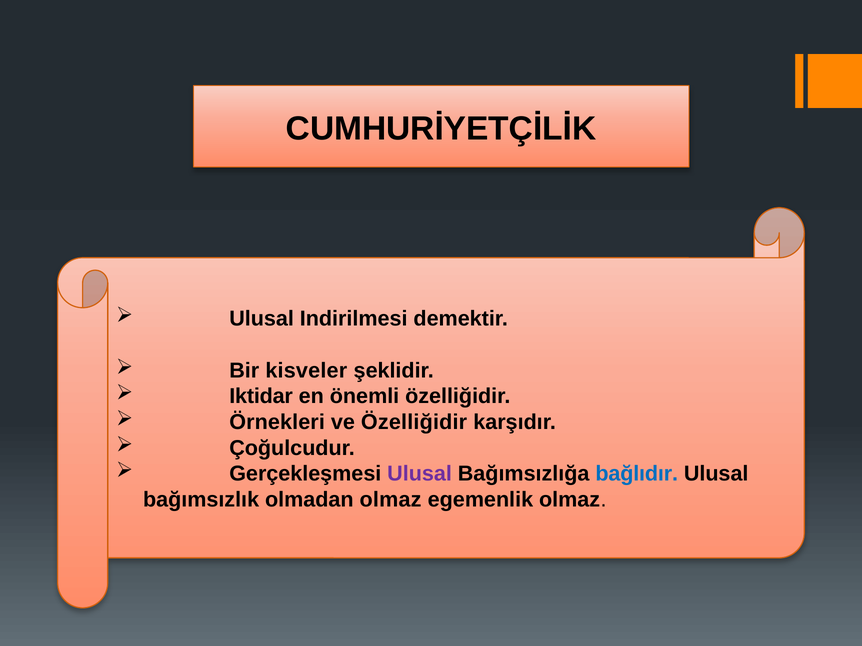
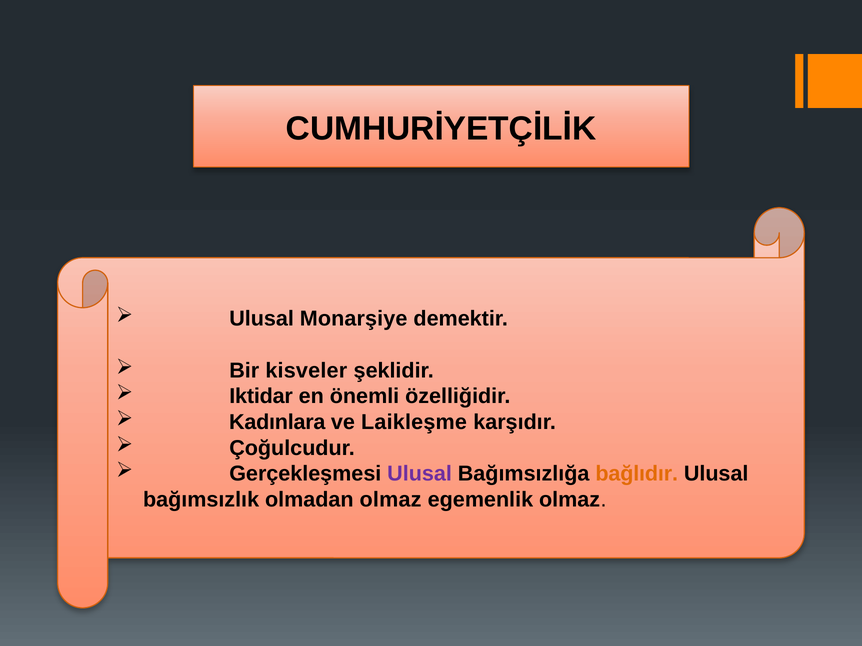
Indirilmesi: Indirilmesi -> Monarşiye (354, 319)
Örnekleri: Örnekleri -> Kadınlara (277, 423)
ve Özelliğidir: Özelliğidir -> Laikleşme (414, 423)
bağlıdır colour: blue -> orange (637, 474)
